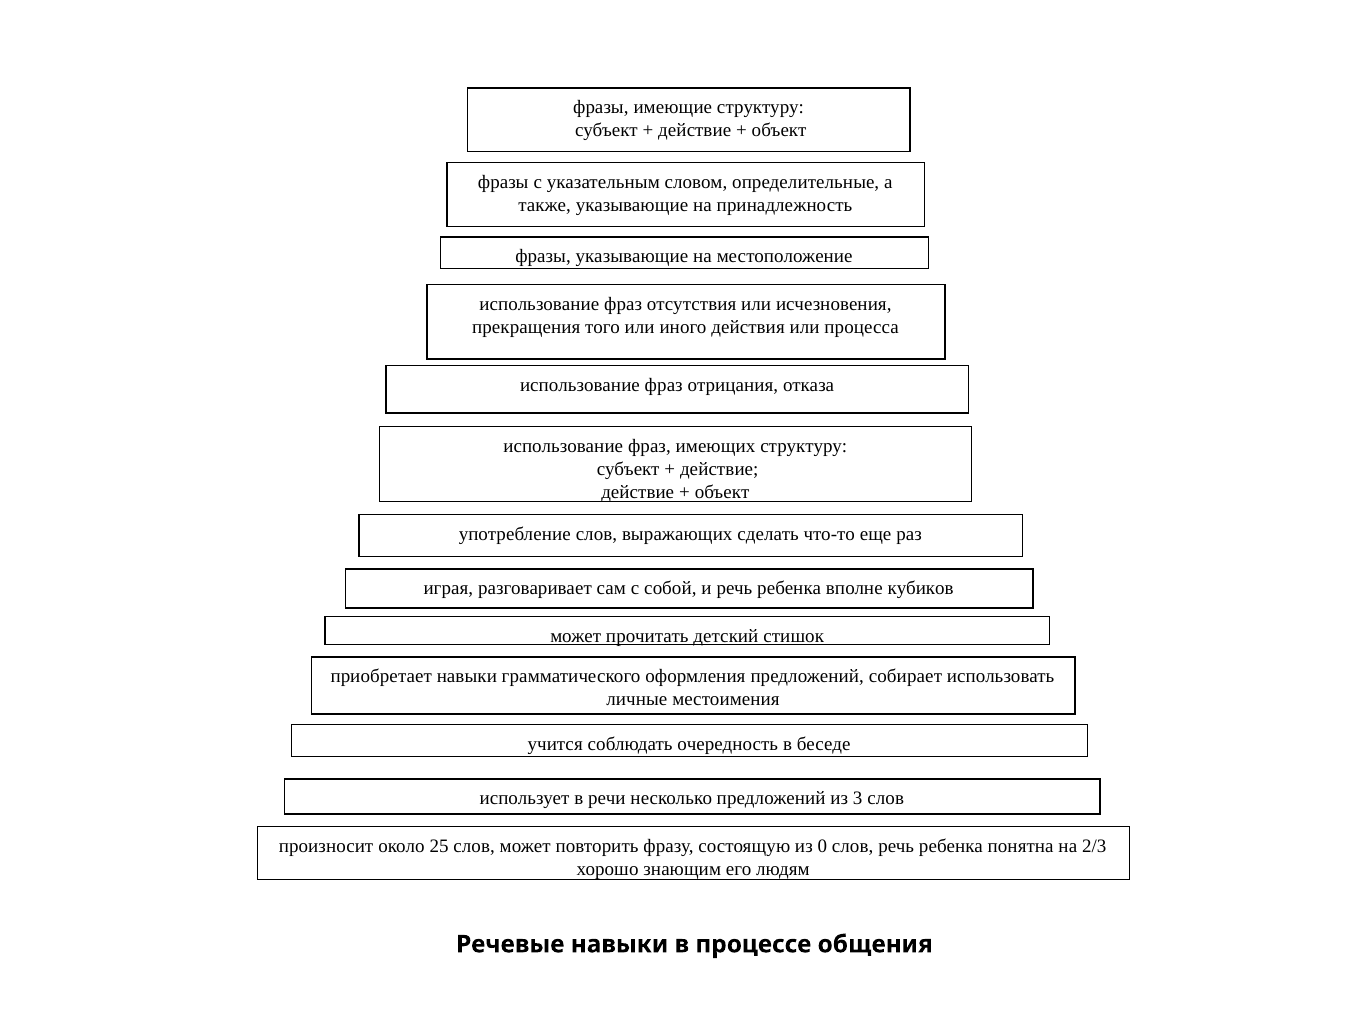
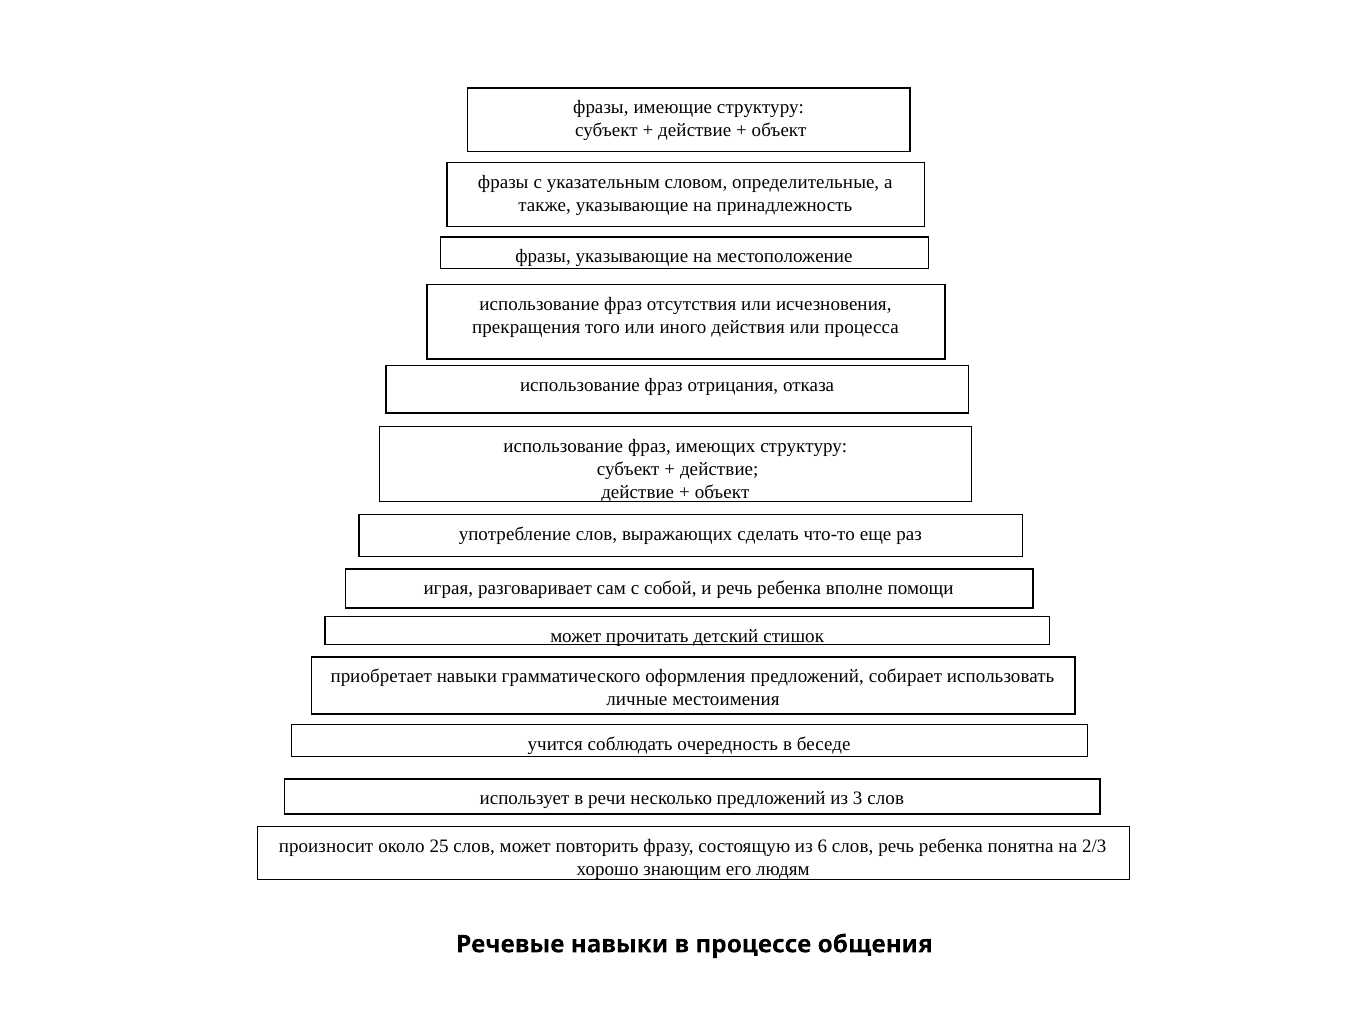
кубиков: кубиков -> помощи (921, 589)
0: 0 -> 6 (822, 846)
